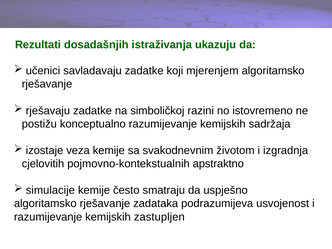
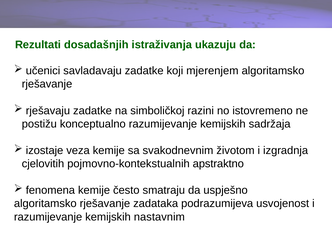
simulacije: simulacije -> fenomena (50, 190)
zastupljen: zastupljen -> nastavnim (159, 217)
